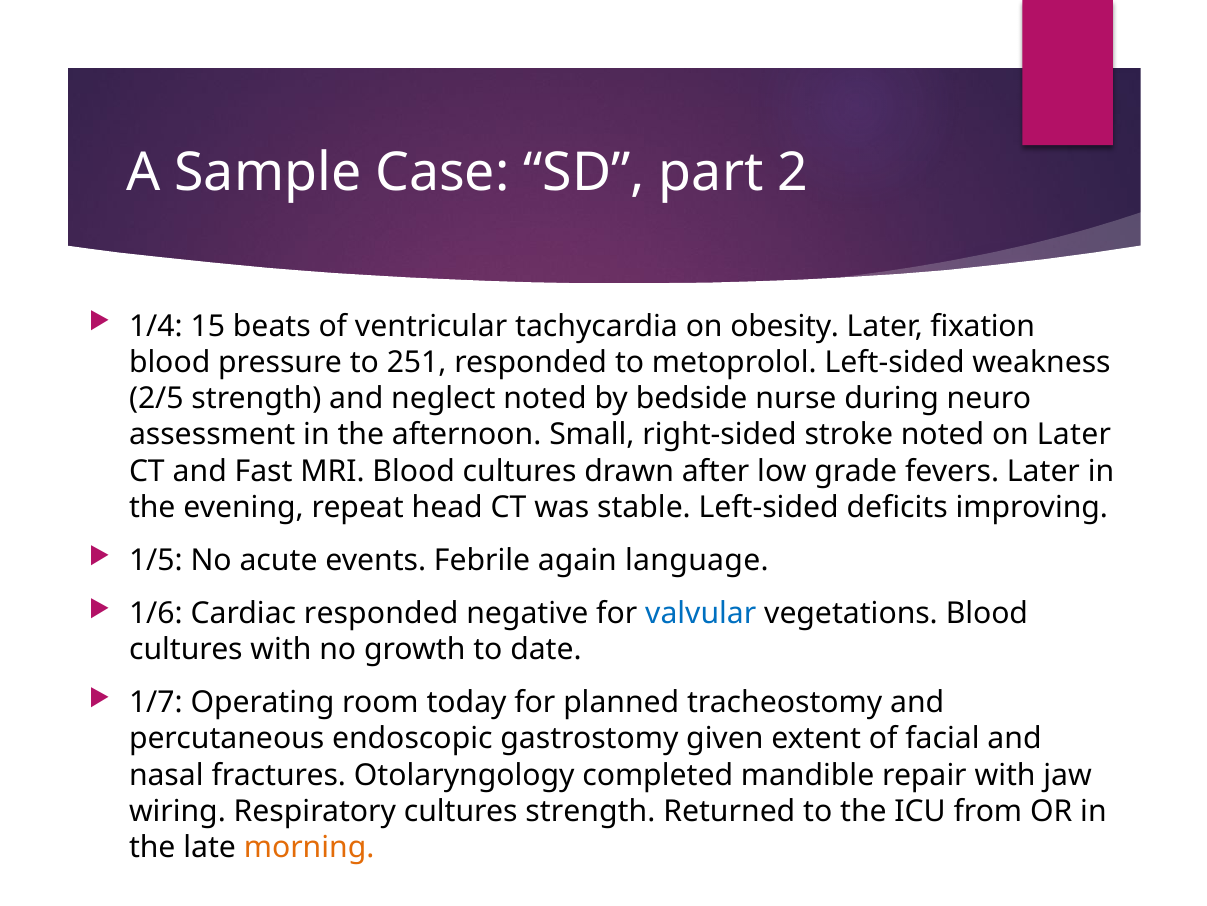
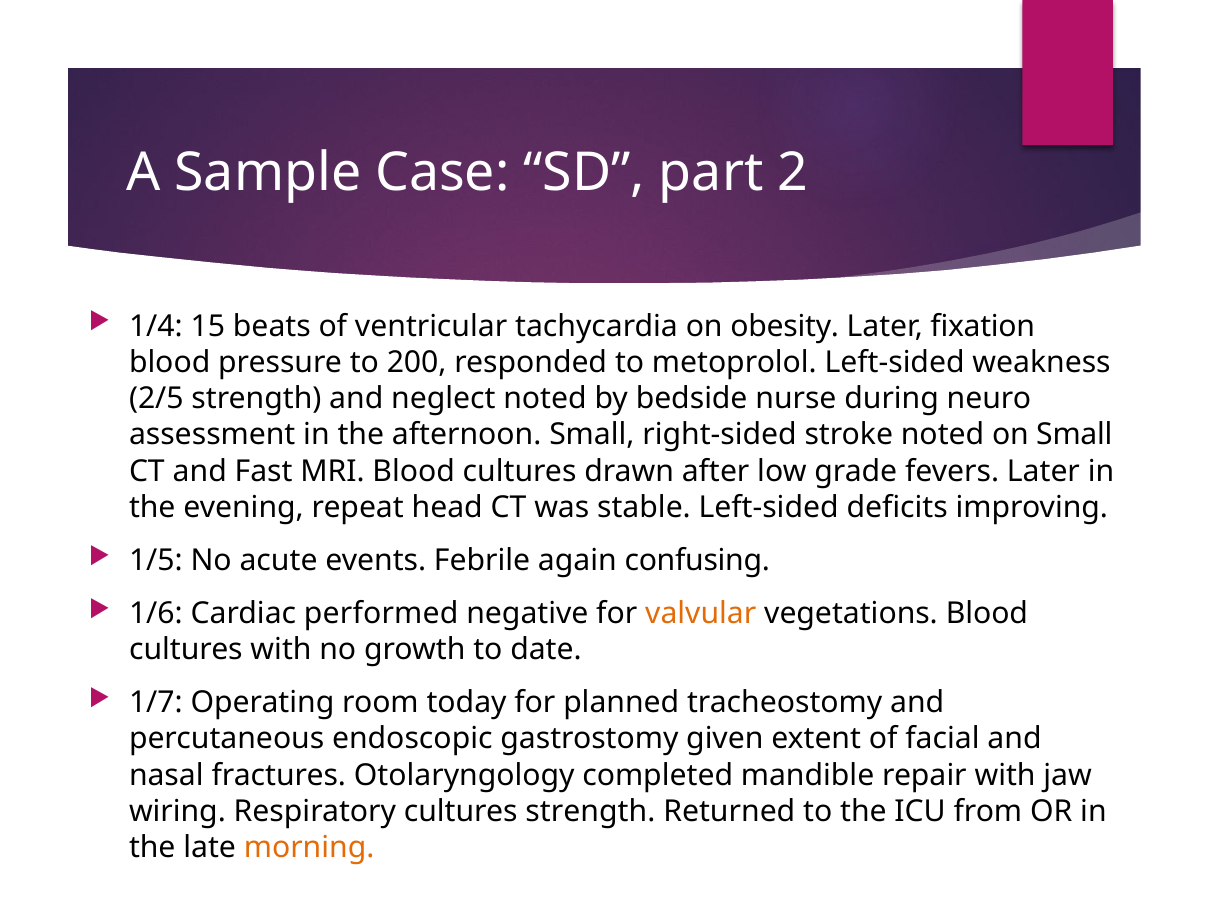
251: 251 -> 200 (417, 362)
on Later: Later -> Small (1074, 435)
language: language -> confusing (697, 560)
Cardiac responded: responded -> performed (381, 613)
valvular colour: blue -> orange (701, 613)
